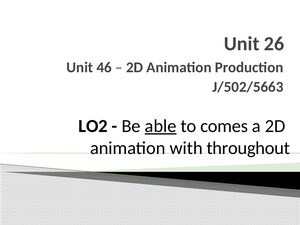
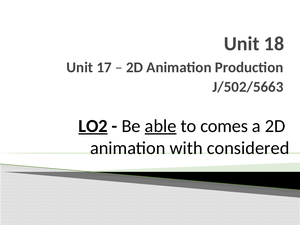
26: 26 -> 18 (274, 44)
46: 46 -> 17 (104, 67)
LO2 underline: none -> present (93, 126)
throughout: throughout -> considered (248, 148)
